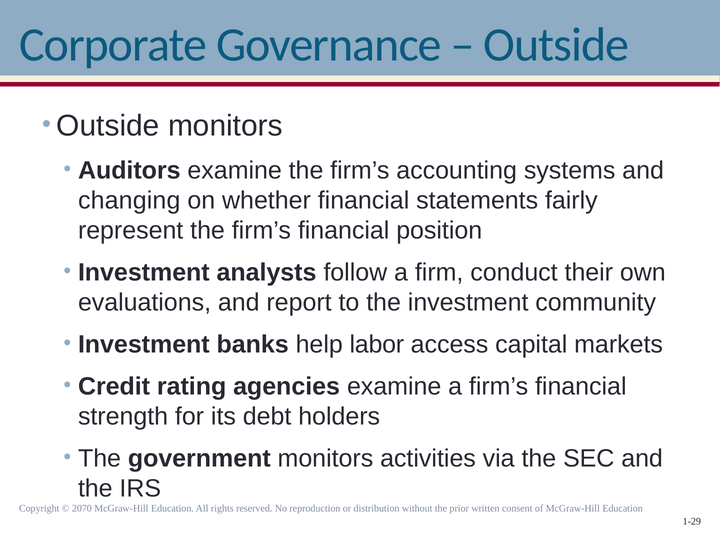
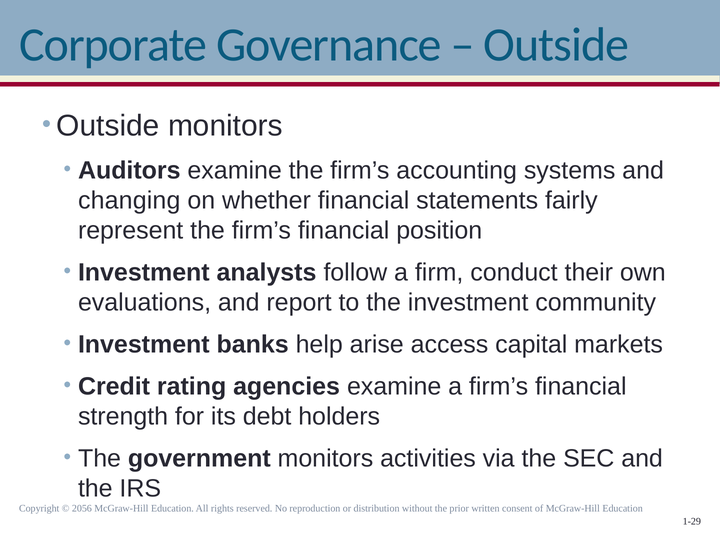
labor: labor -> arise (377, 344)
2070: 2070 -> 2056 (82, 508)
